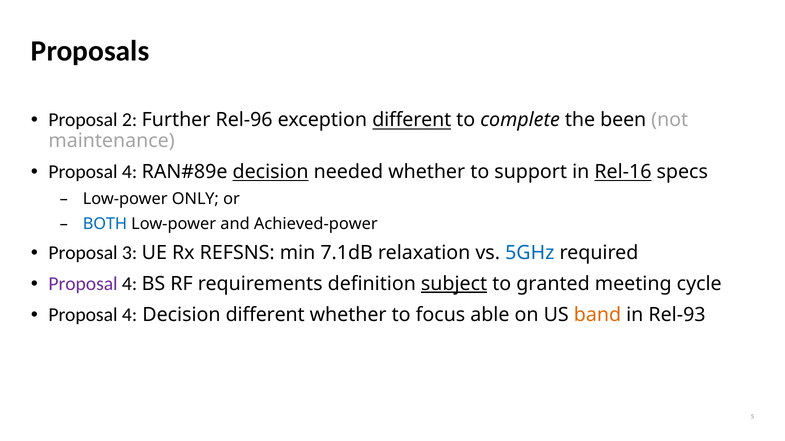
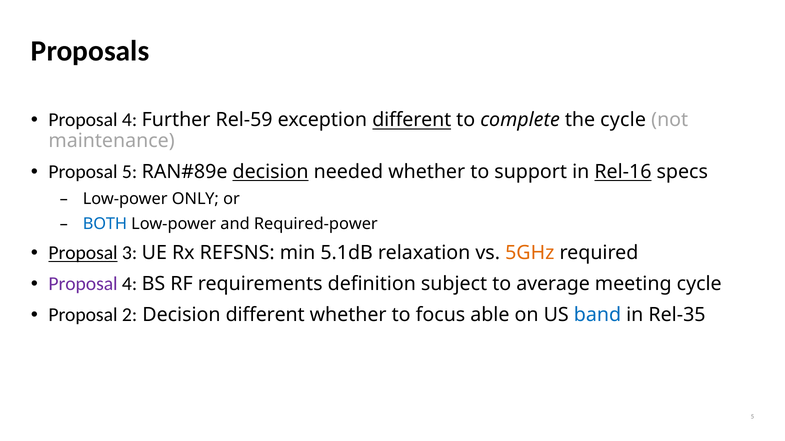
2: 2 -> 4 (130, 120)
Rel-96: Rel-96 -> Rel-59 (244, 120)
the been: been -> cycle (623, 120)
4: 4 -> 5 (130, 172)
Achieved-power: Achieved-power -> Required-power (316, 224)
Proposal underline: none -> present (83, 253)
7.1dB: 7.1dB -> 5.1dB (347, 253)
5GHz colour: blue -> orange (530, 253)
subject underline: present -> none (454, 284)
granted: granted -> average (553, 284)
4: 4 -> 2 (130, 315)
band colour: orange -> blue (597, 315)
Rel-93: Rel-93 -> Rel-35 (677, 315)
